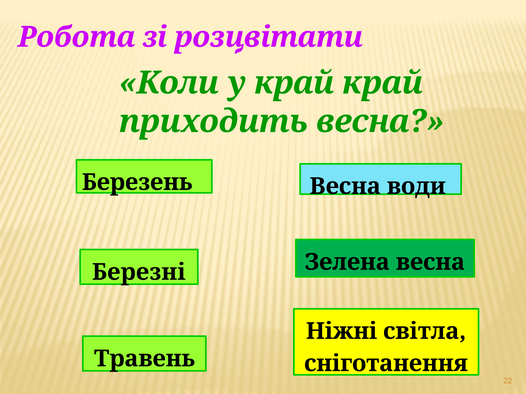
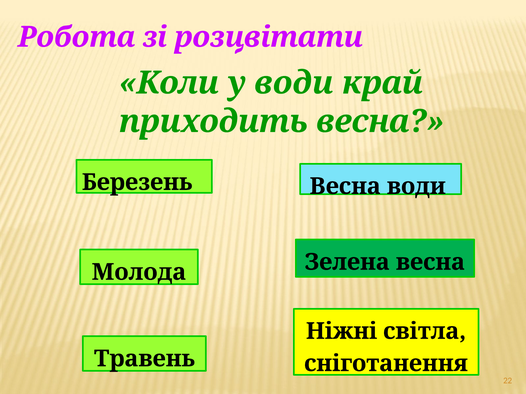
у край: край -> води (294, 83)
Березні: Березні -> Молода (139, 272)
